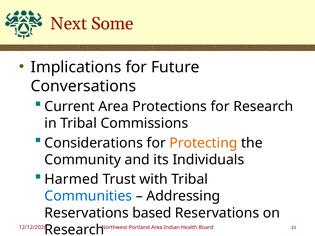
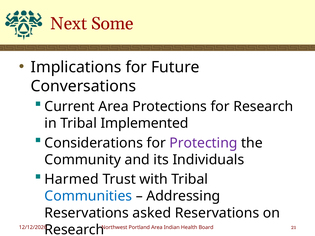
Commissions: Commissions -> Implemented (144, 123)
Protecting colour: orange -> purple (204, 143)
based: based -> asked (152, 213)
